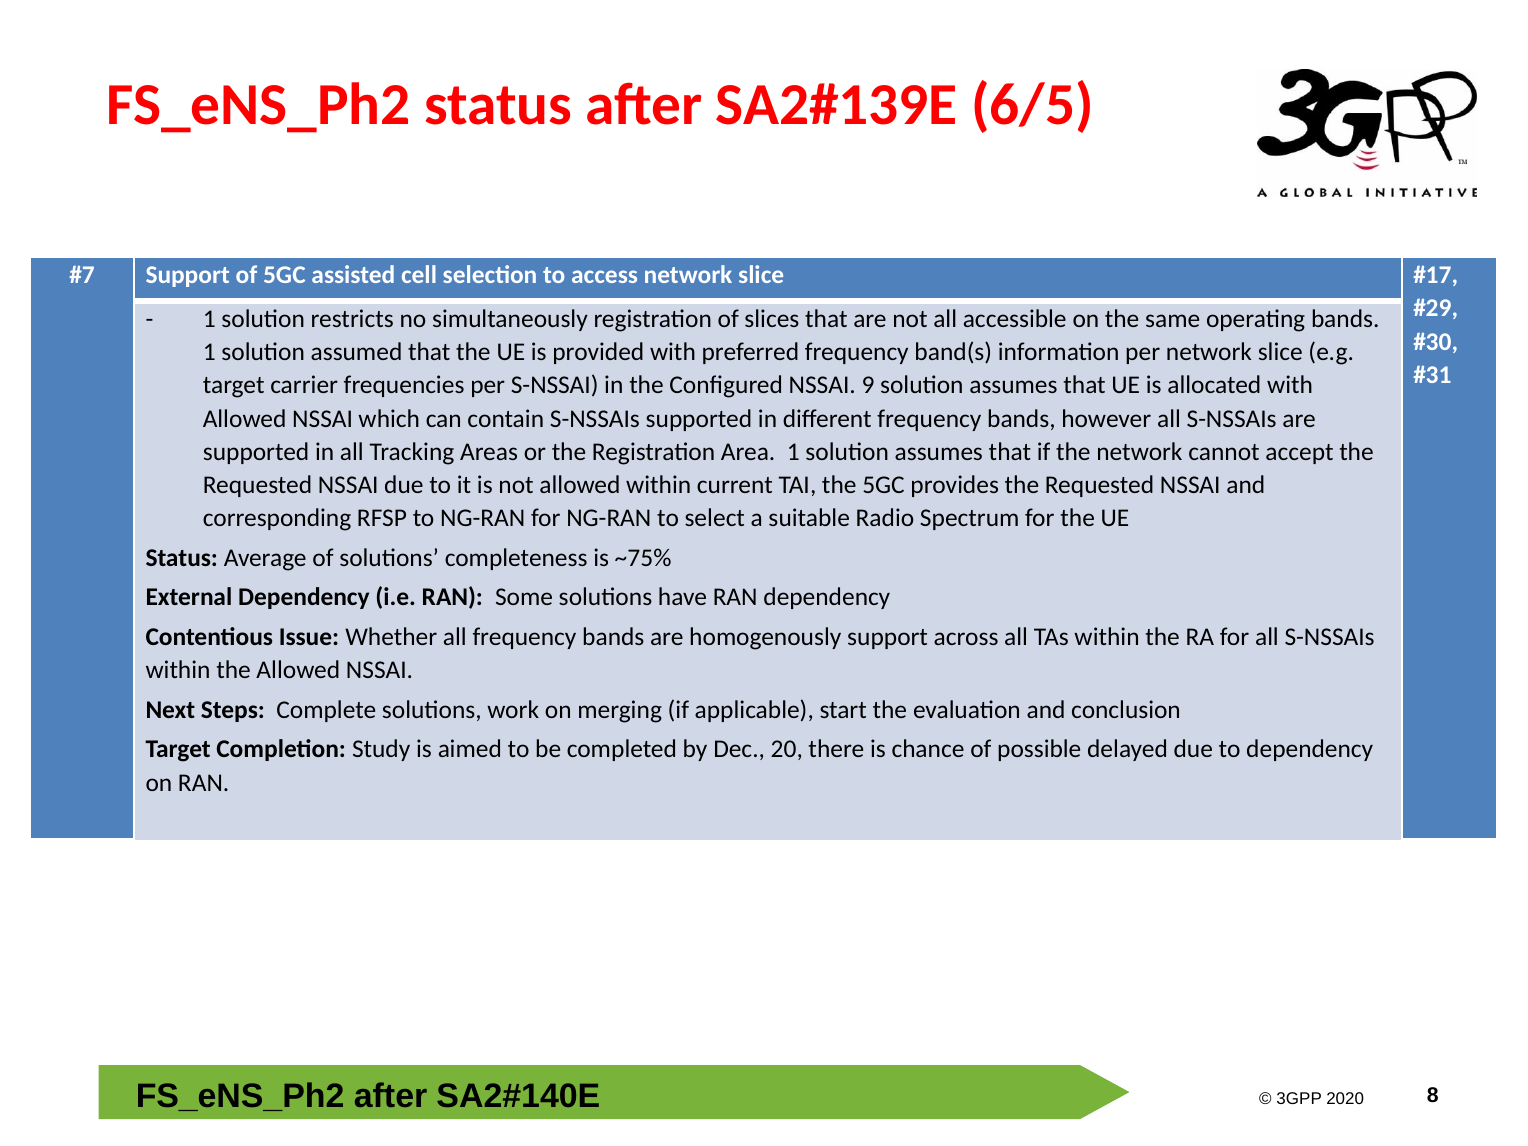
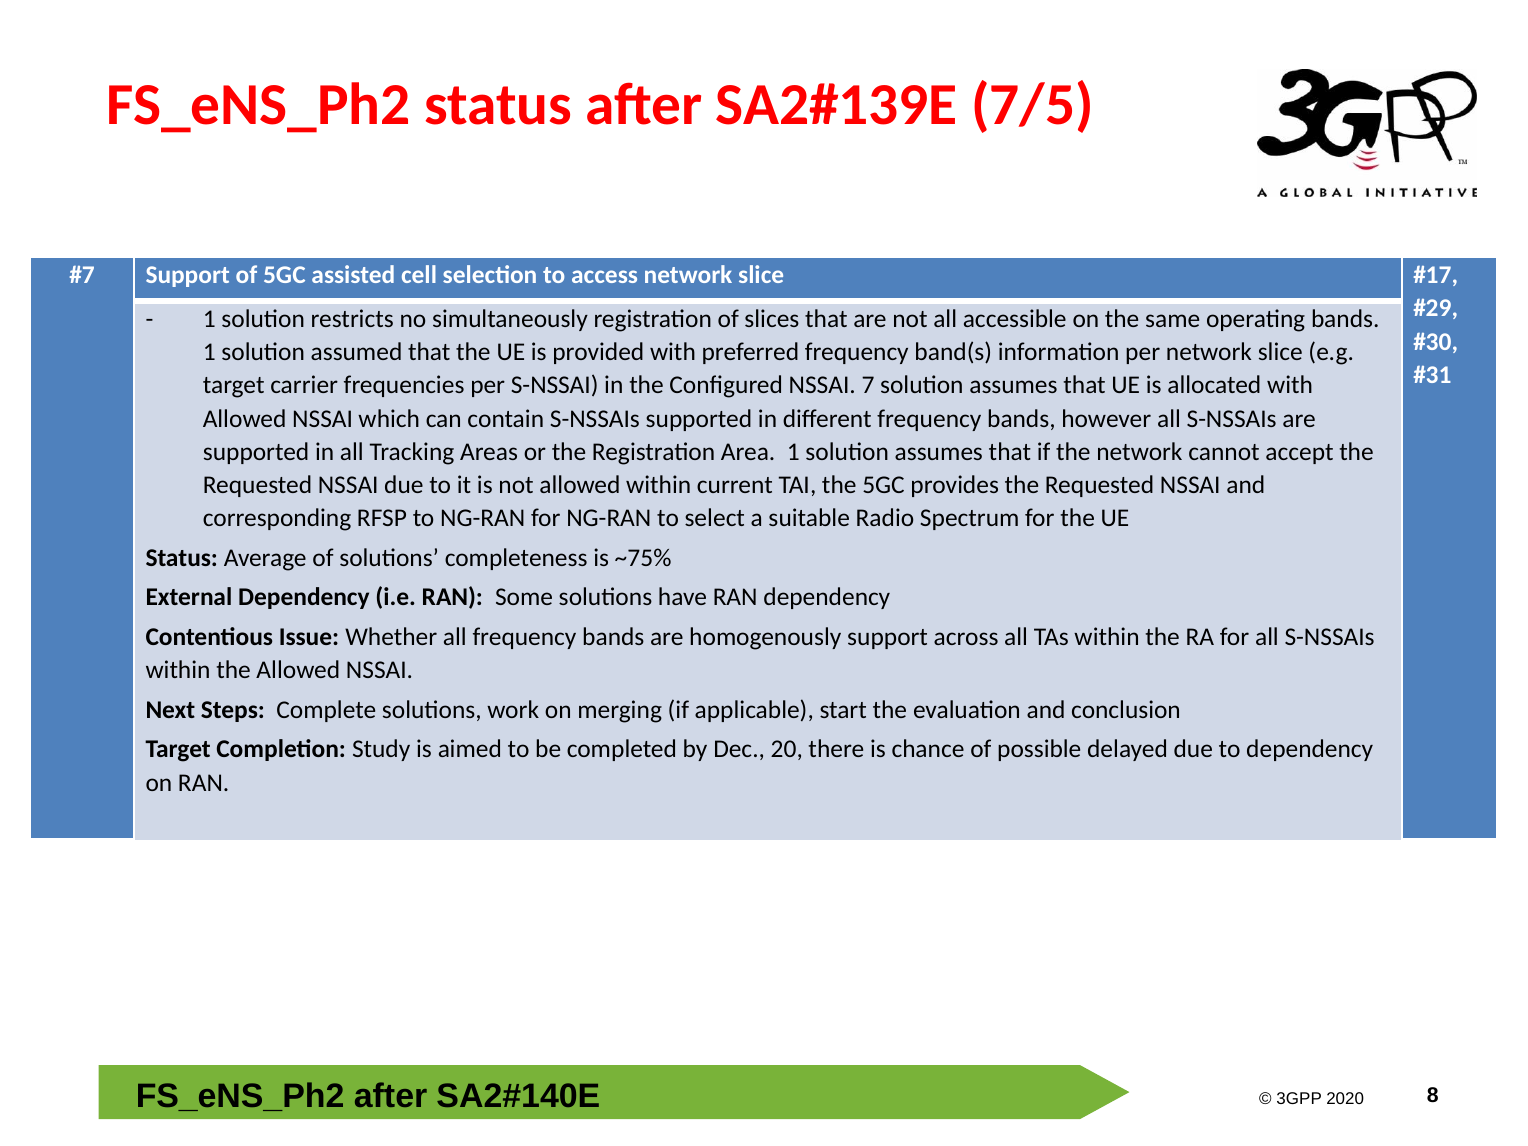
6/5: 6/5 -> 7/5 (1032, 105)
9: 9 -> 7 (868, 386)
